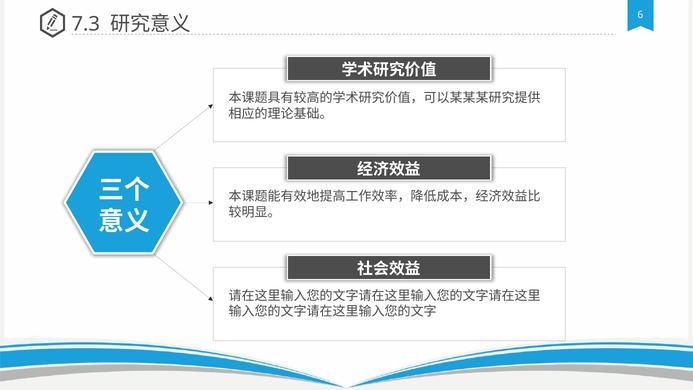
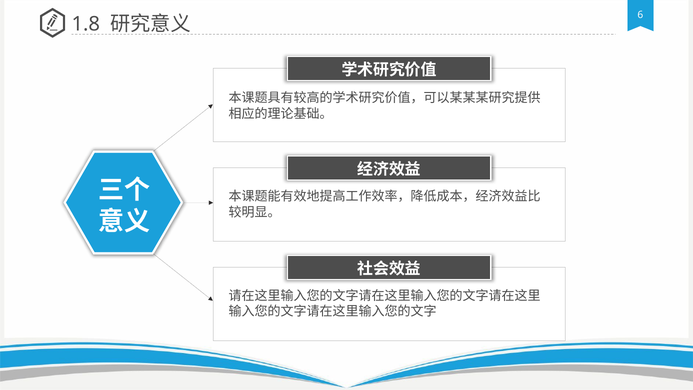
7.3: 7.3 -> 1.8 (86, 24)
